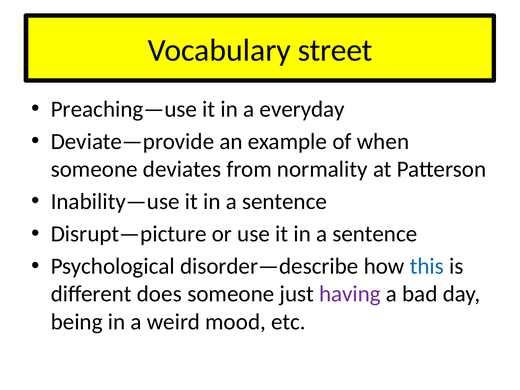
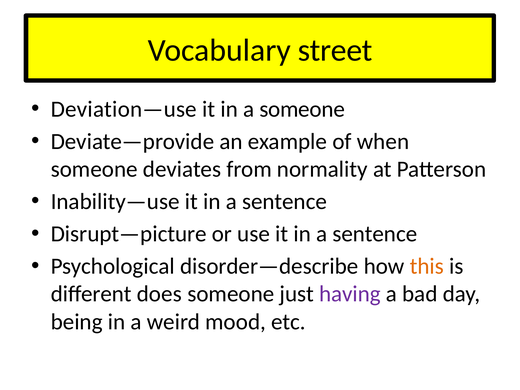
Preaching—use: Preaching—use -> Deviation—use (124, 109)
a everyday: everyday -> someone (302, 109)
this colour: blue -> orange (427, 266)
